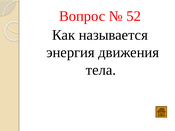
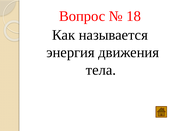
52: 52 -> 18 (134, 16)
